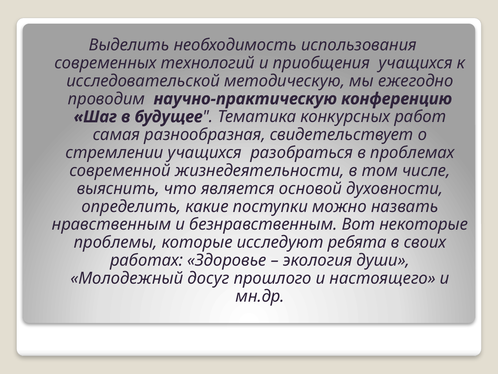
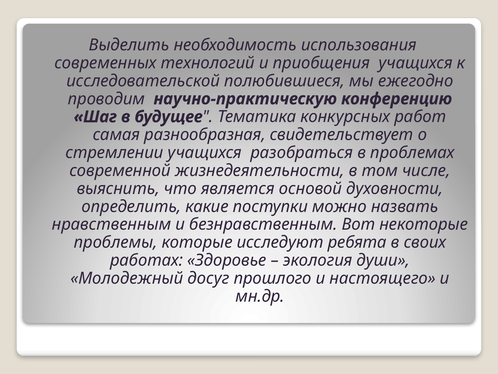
методическую: методическую -> полюбившиеся (285, 81)
